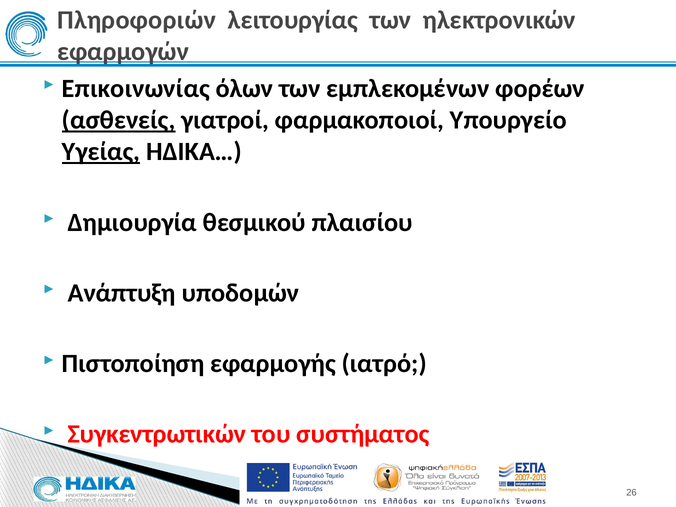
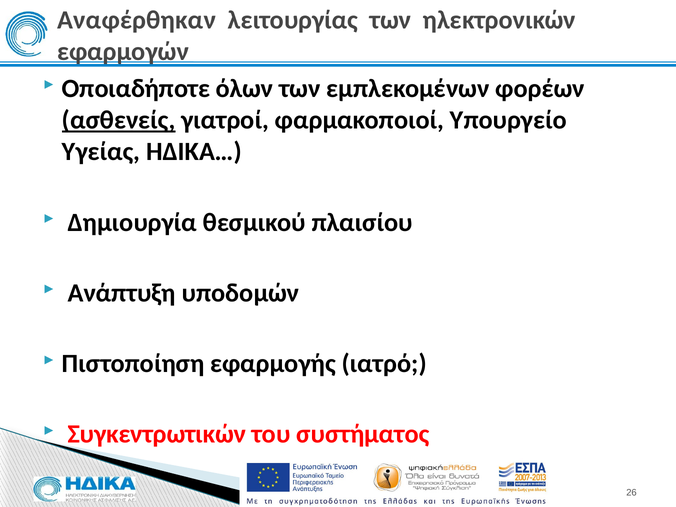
Πληροφοριών: Πληροφοριών -> Αναφέρθηκαν (137, 20)
Επικοινωνίας: Επικοινωνίας -> Οποιαδήποτε (136, 89)
Υγείας underline: present -> none (101, 152)
